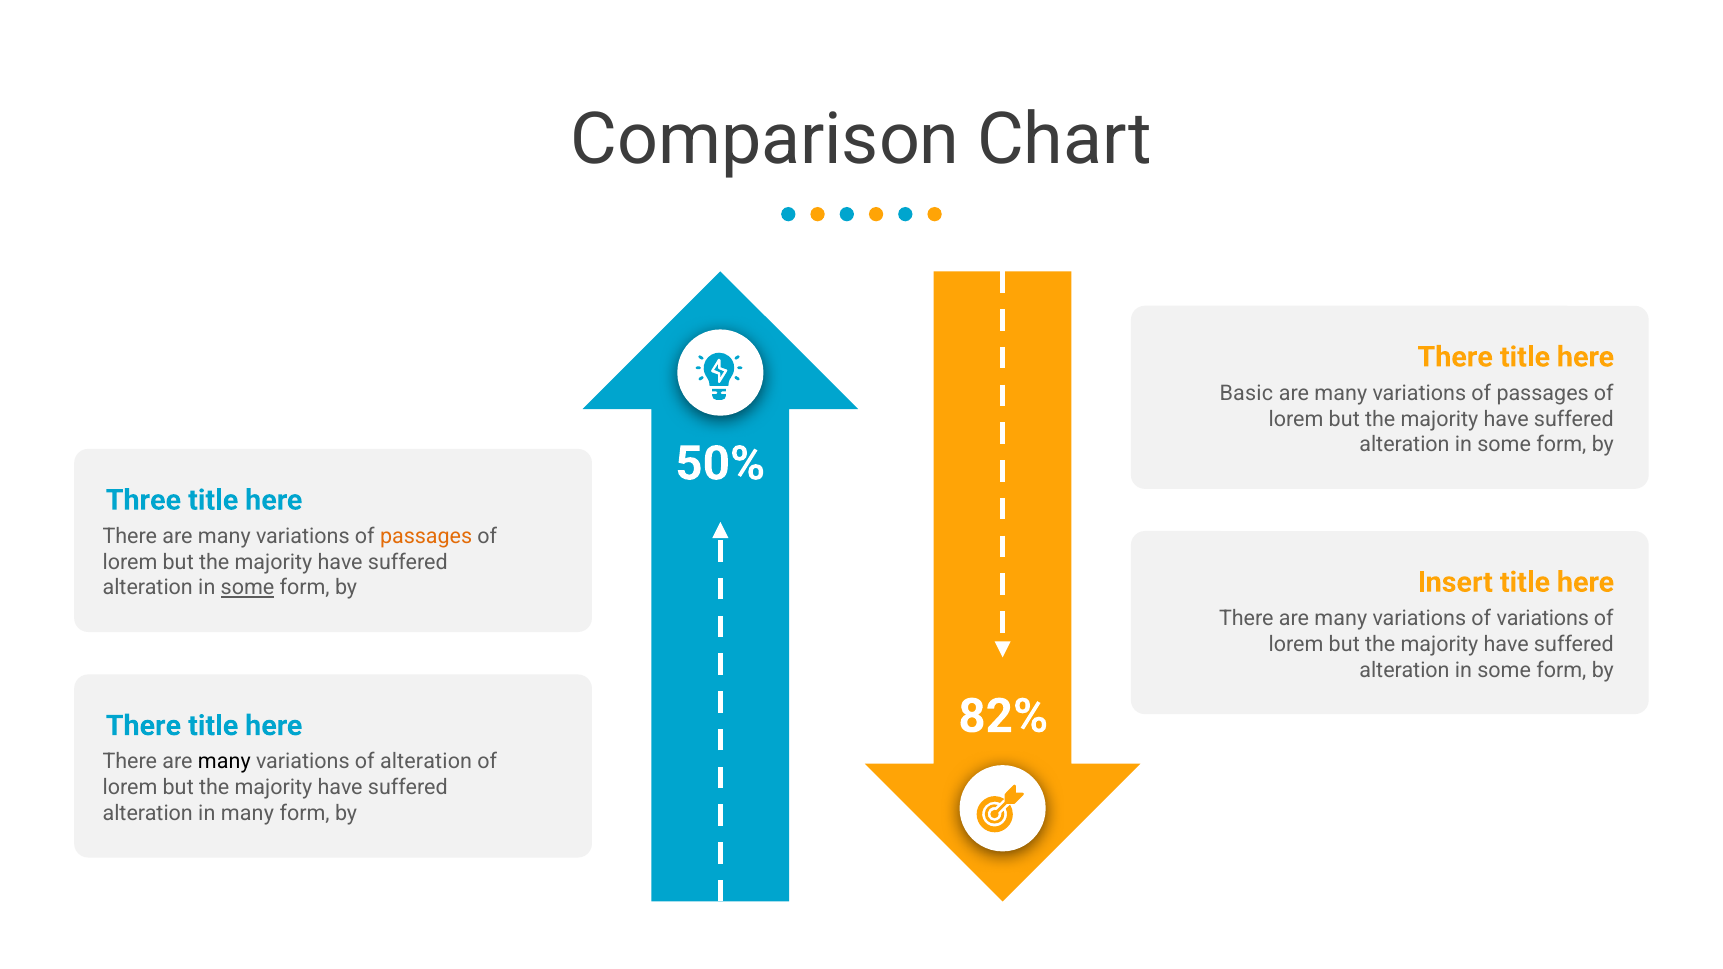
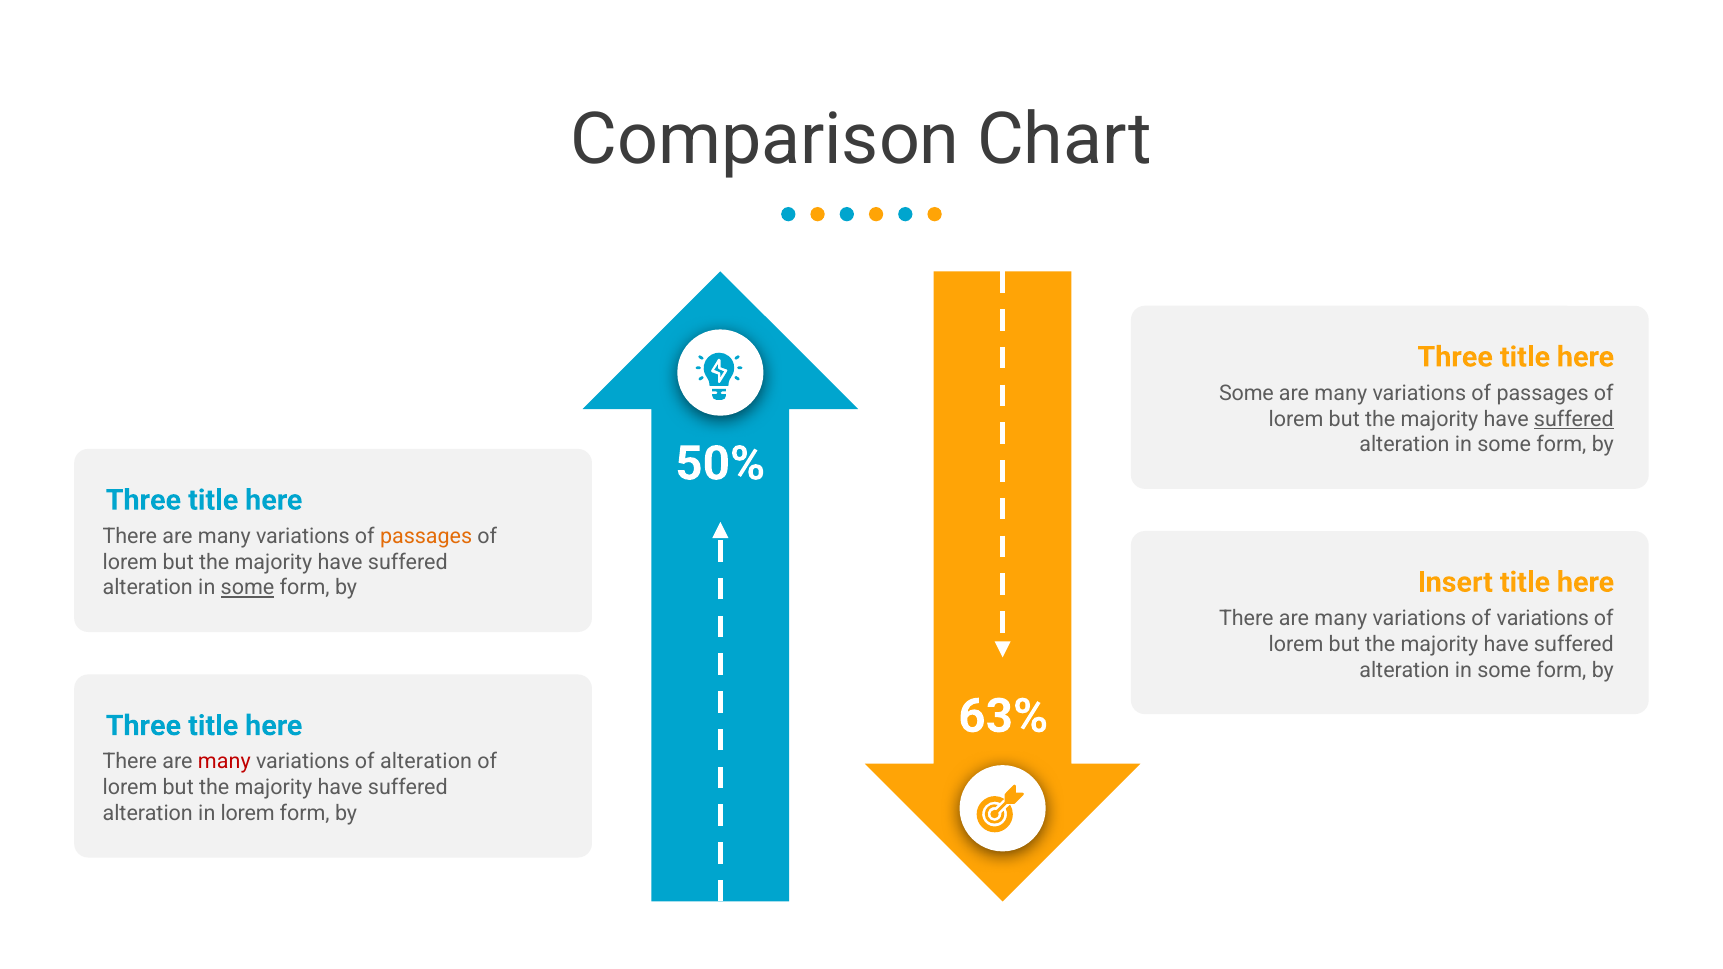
There: There -> Three (1455, 357)
Basic: Basic -> Some (1247, 393)
suffered underline: none -> present (1574, 419)
82%: 82% -> 63% (1003, 716)
There: There -> Three (143, 726)
many colour: black -> red (224, 762)
in many: many -> lorem (248, 814)
